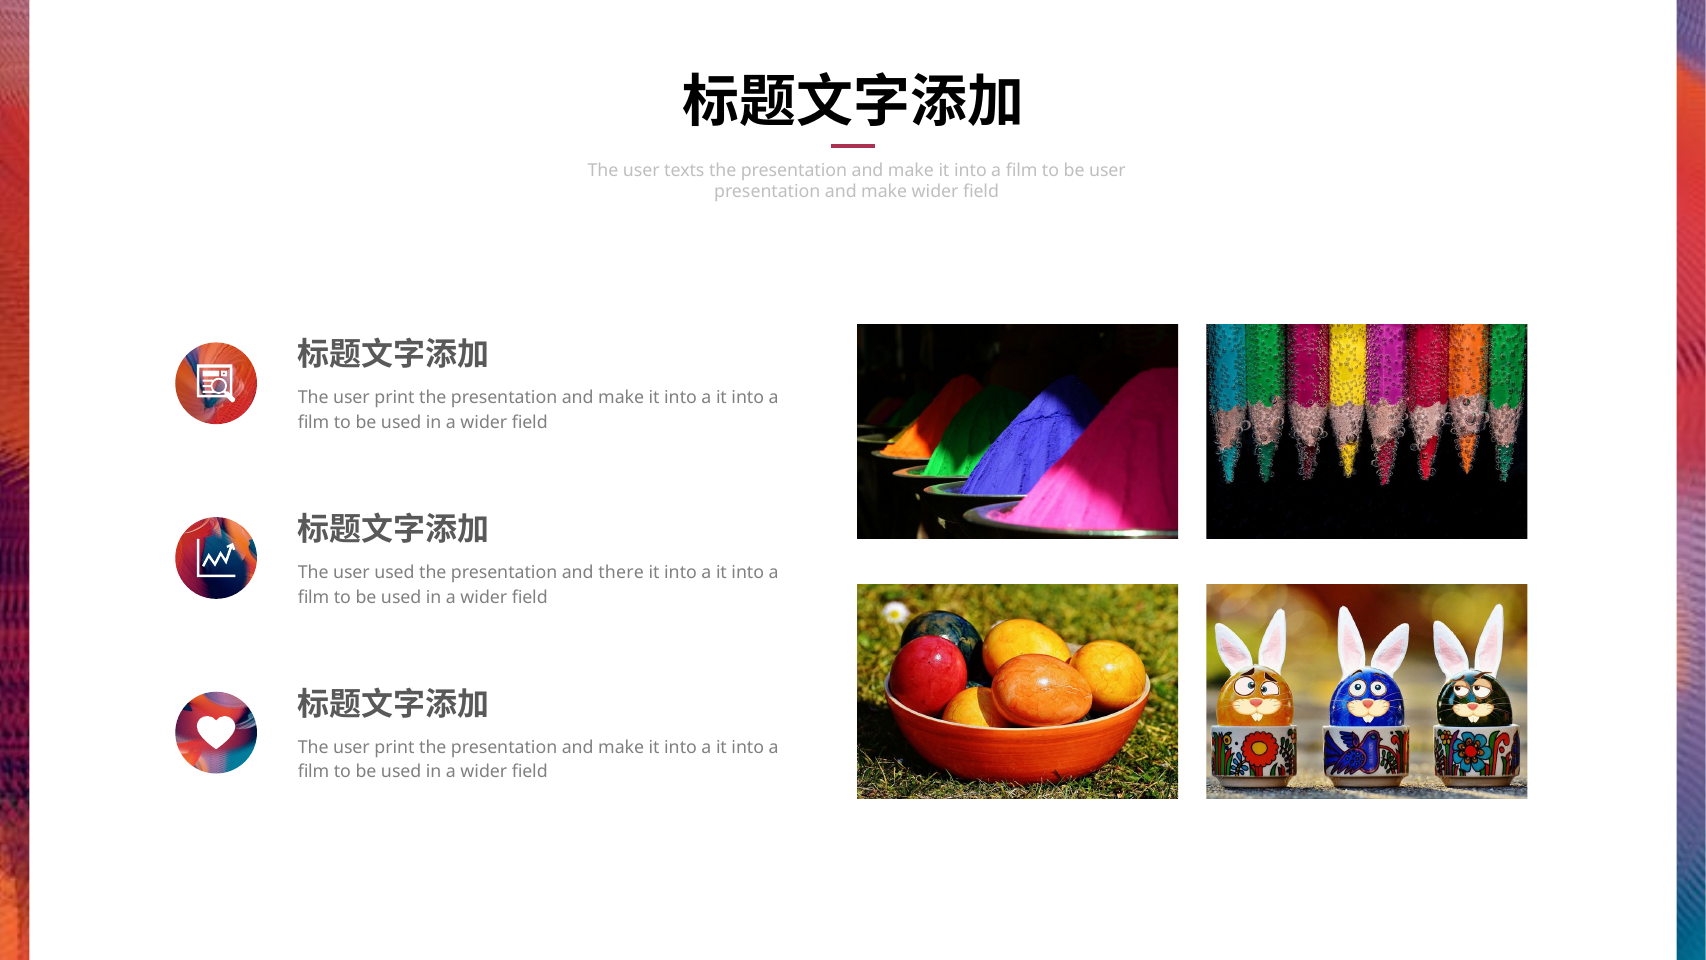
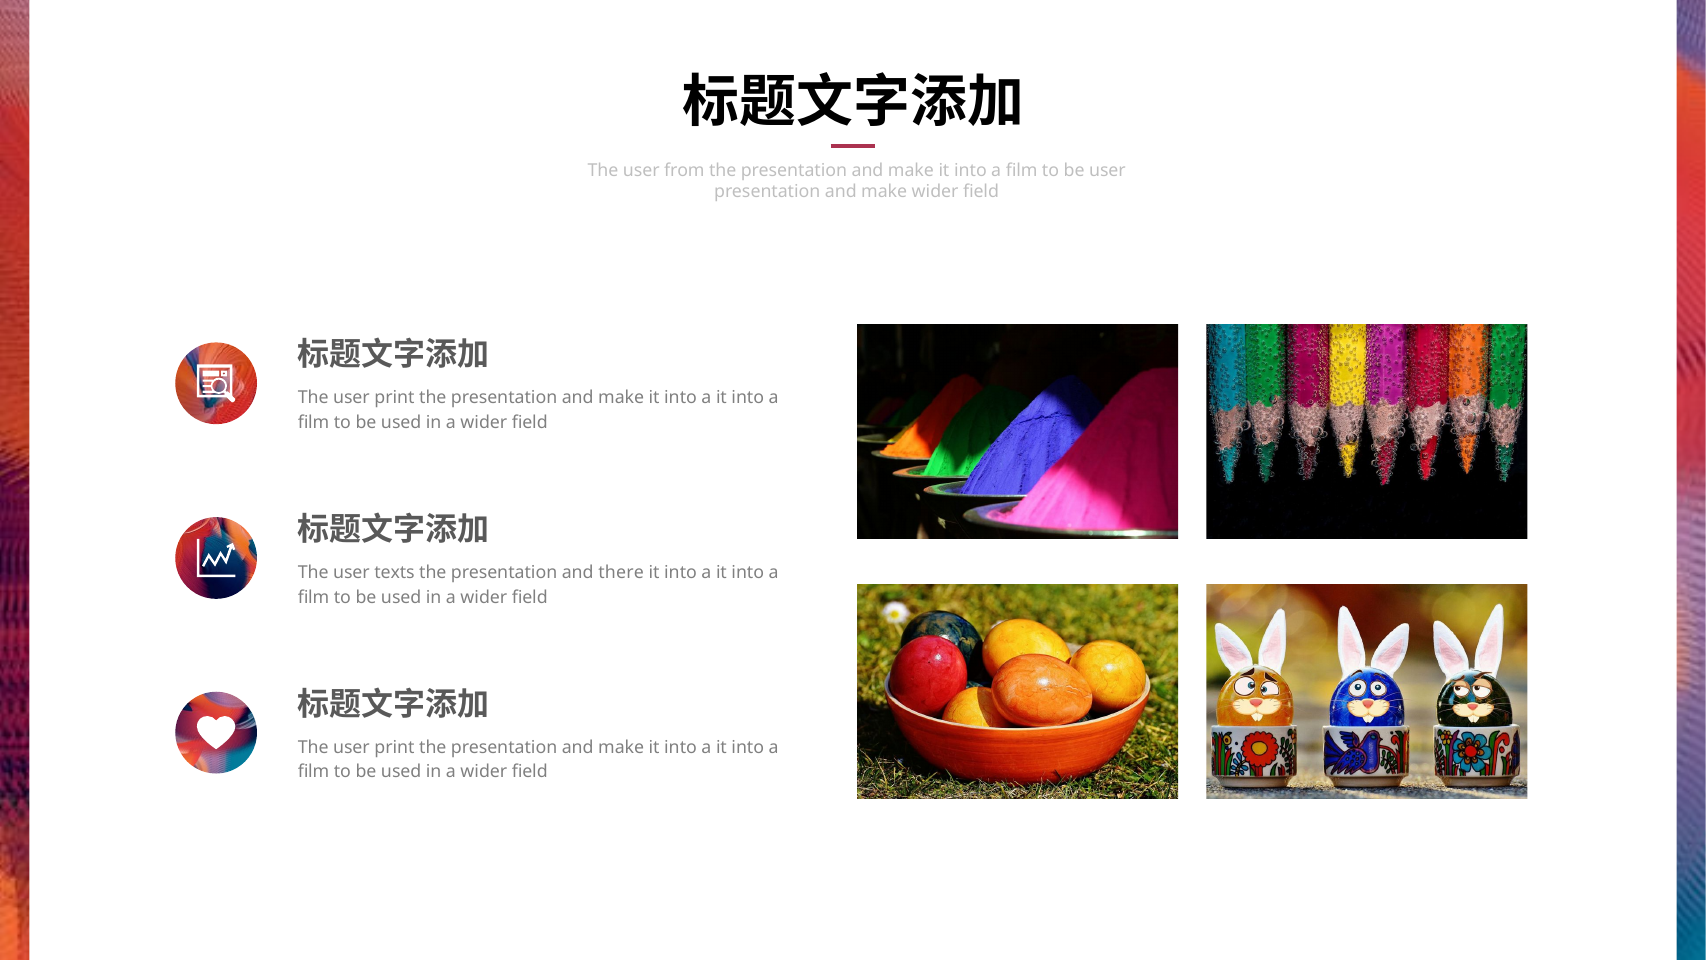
texts: texts -> from (684, 171)
user used: used -> texts (395, 573)
